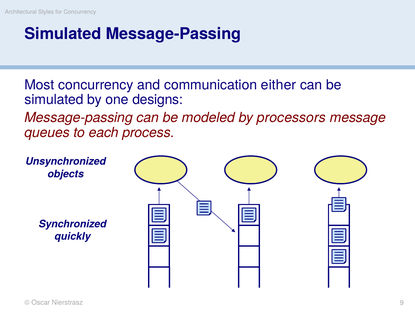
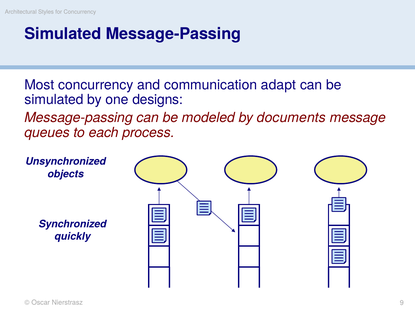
either: either -> adapt (279, 85)
processors: processors -> documents (291, 117)
